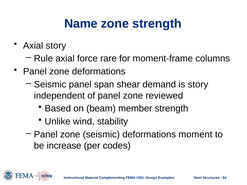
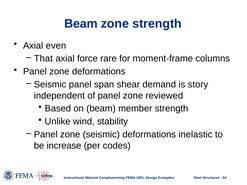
Name: Name -> Beam (81, 24)
Axial story: story -> even (56, 46)
Rule: Rule -> That (43, 59)
moment: moment -> inelastic (195, 135)
